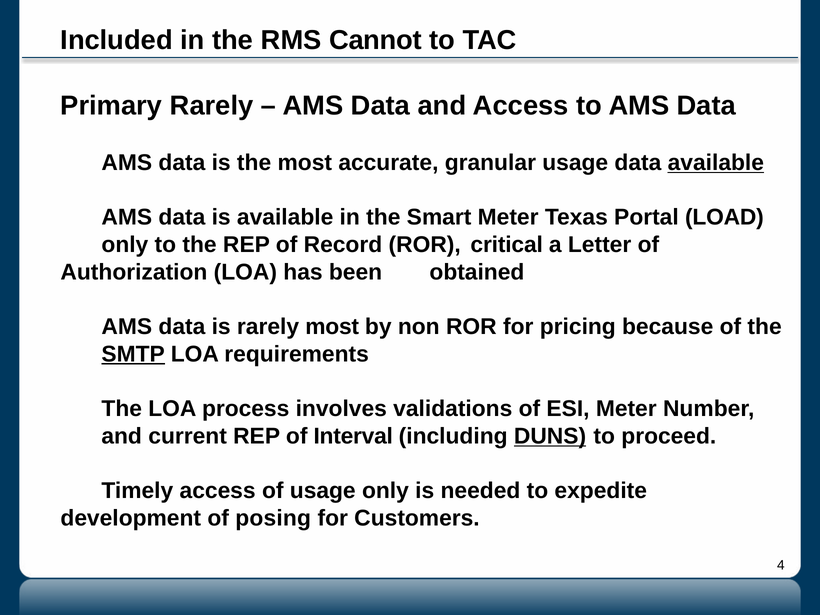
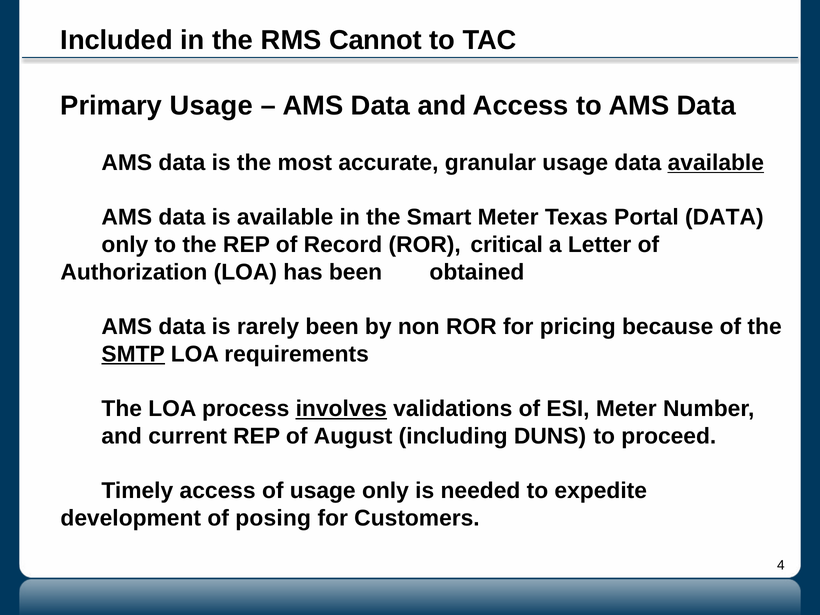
Primary Rarely: Rarely -> Usage (211, 106)
Portal LOAD: LOAD -> DATA (724, 217)
rarely most: most -> been (332, 327)
involves underline: none -> present (341, 409)
Interval: Interval -> August (353, 436)
DUNS underline: present -> none (550, 436)
